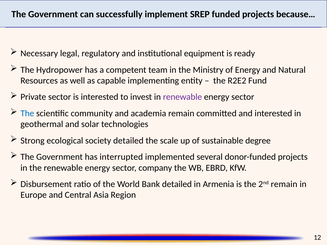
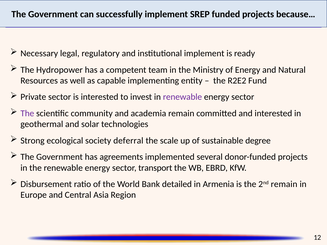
institutional equipment: equipment -> implement (204, 53)
The colour: blue -> purple (27, 113)
society detailed: detailed -> deferral (128, 141)
interrupted: interrupted -> agreements (121, 157)
company: company -> transport (155, 168)
